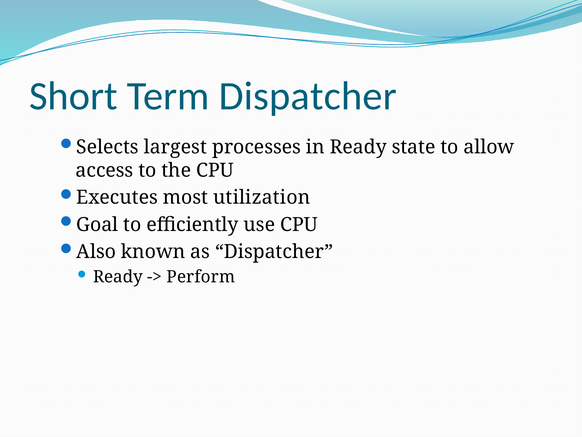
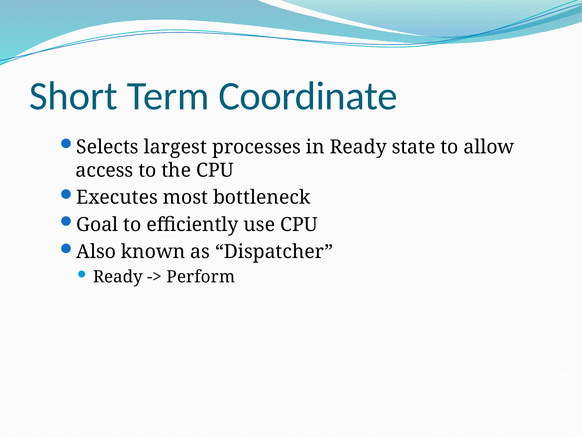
Term Dispatcher: Dispatcher -> Coordinate (308, 96)
utilization: utilization -> bottleneck (262, 197)
